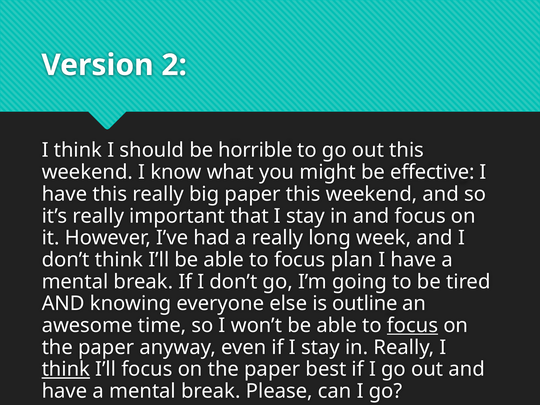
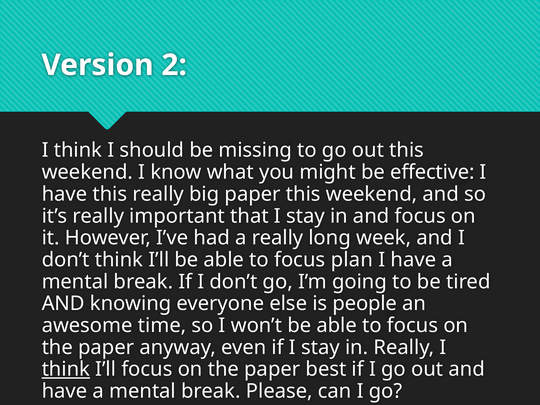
horrible: horrible -> missing (255, 150)
outline: outline -> people (365, 304)
focus underline: present -> none (413, 325)
